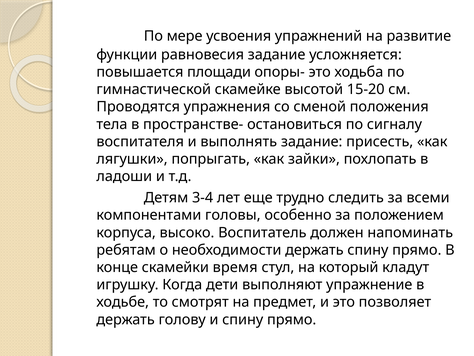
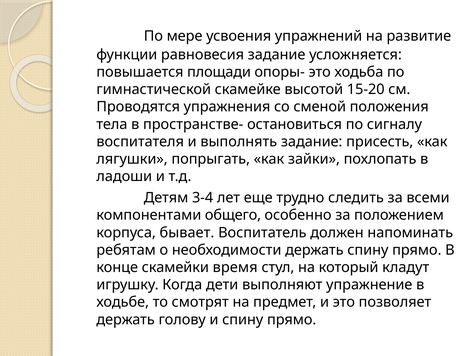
головы: головы -> общего (233, 215)
высоко: высоко -> бывает (187, 232)
